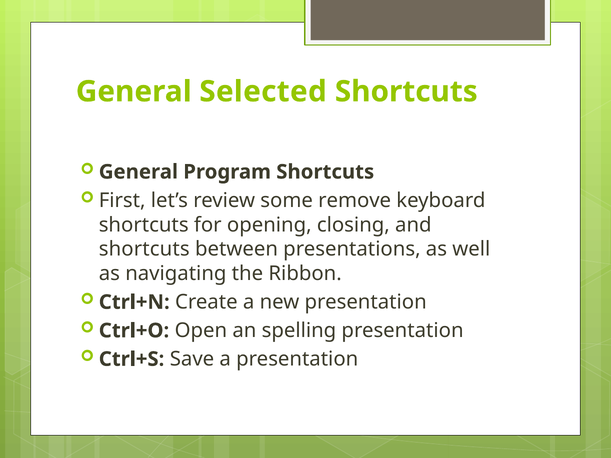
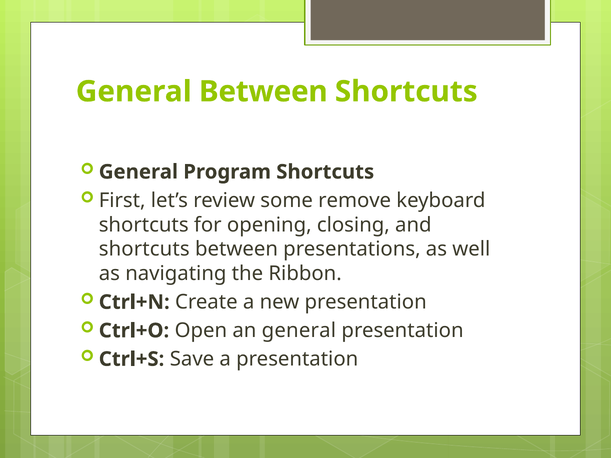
General Selected: Selected -> Between (263, 92)
an spelling: spelling -> general (299, 331)
